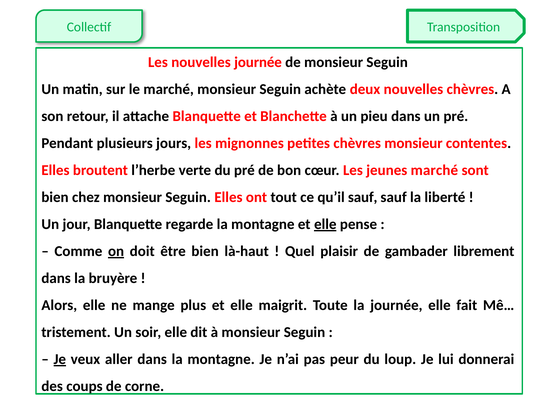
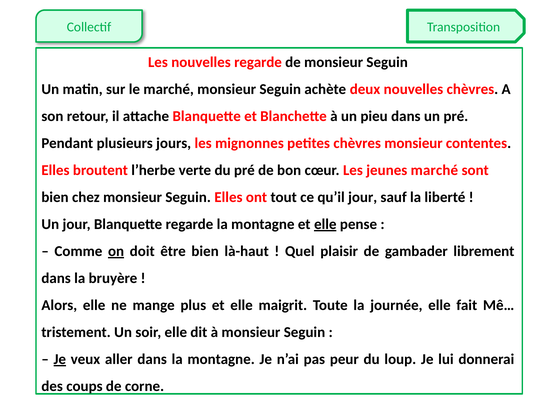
nouvelles journée: journée -> regarde (258, 62)
qu’il sauf: sauf -> jour (363, 197)
